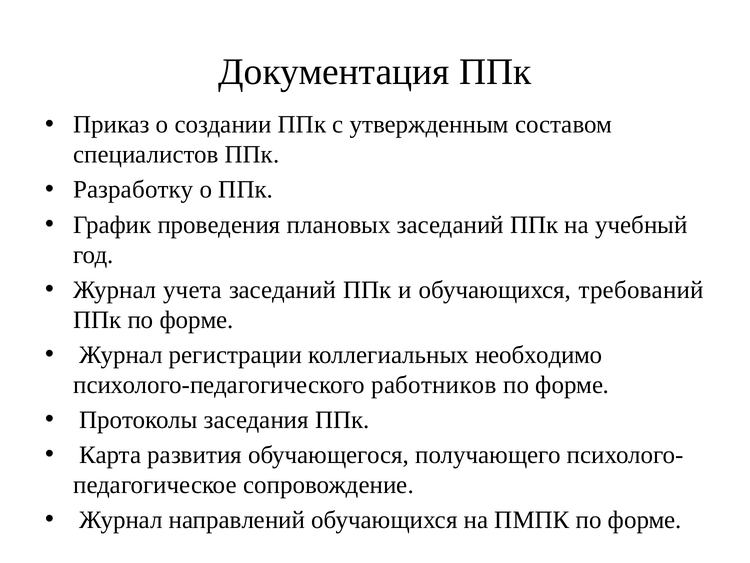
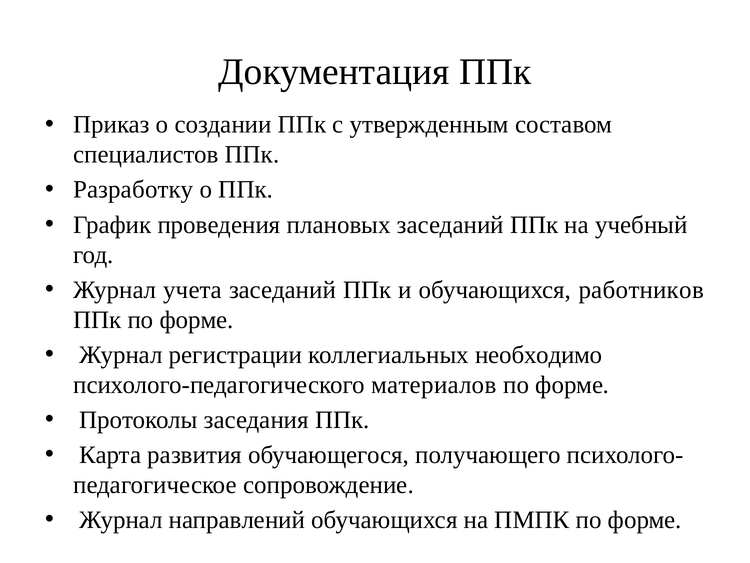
требований: требований -> работников (641, 290)
работников: работников -> материалов (434, 385)
